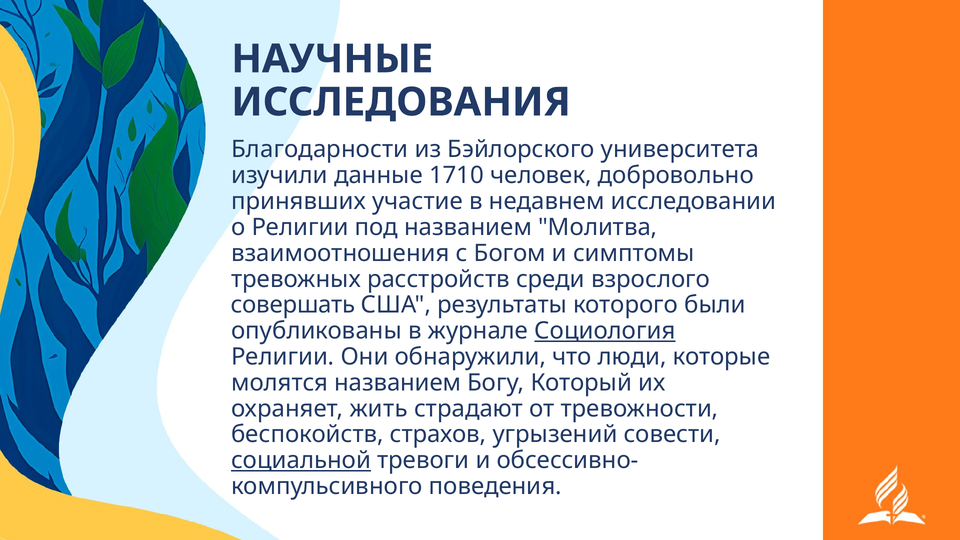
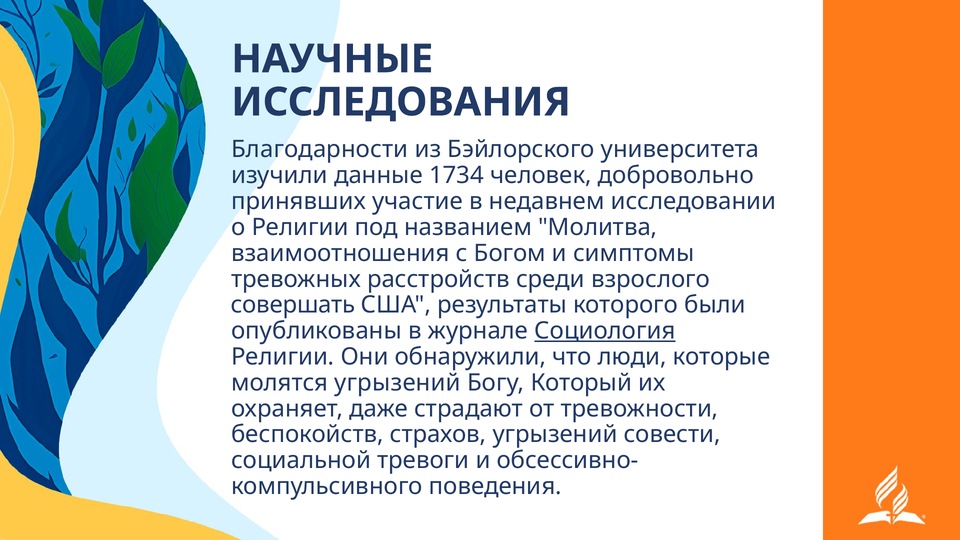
1710: 1710 -> 1734 (456, 175)
молятся названием: названием -> угрызений (398, 383)
жить: жить -> даже (379, 409)
социальной underline: present -> none (301, 460)
